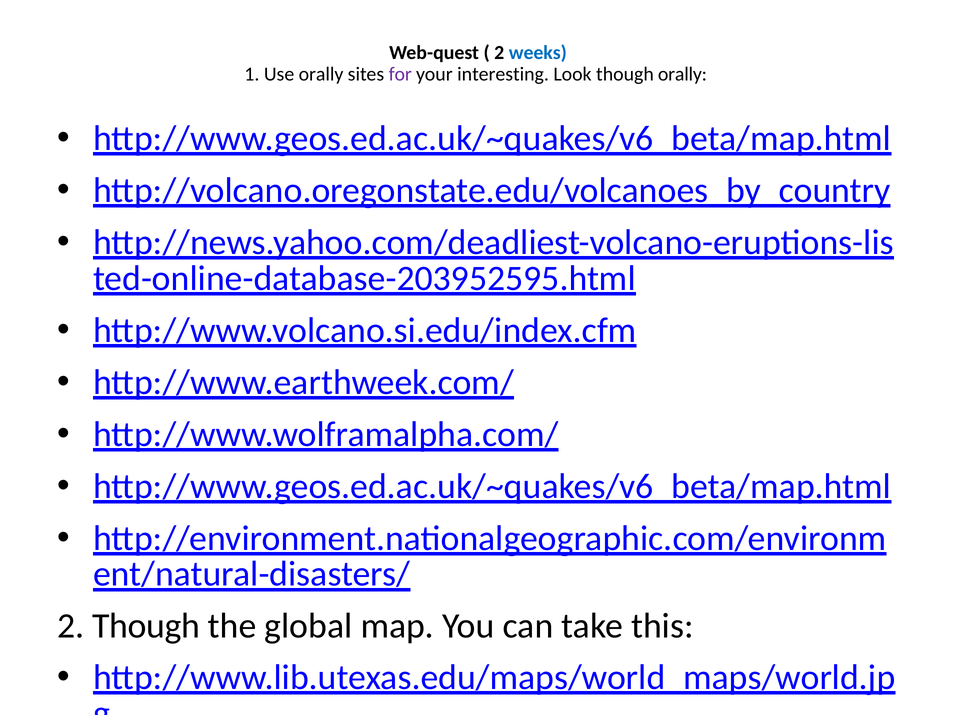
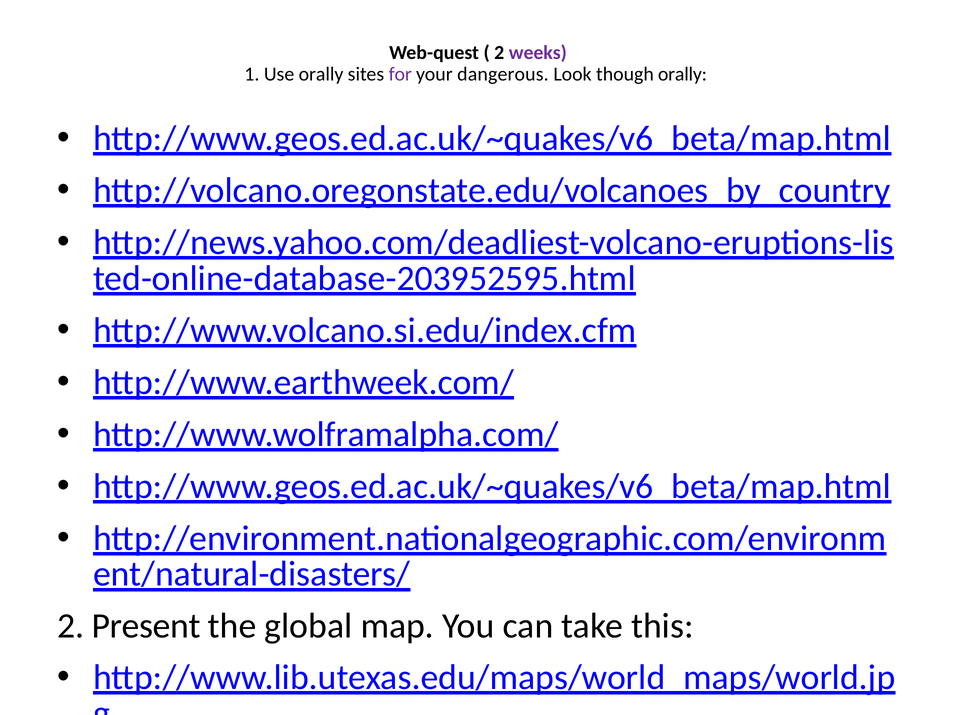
weeks colour: blue -> purple (538, 53)
interesting: interesting -> dangerous (503, 74)
2 Though: Though -> Present (146, 627)
